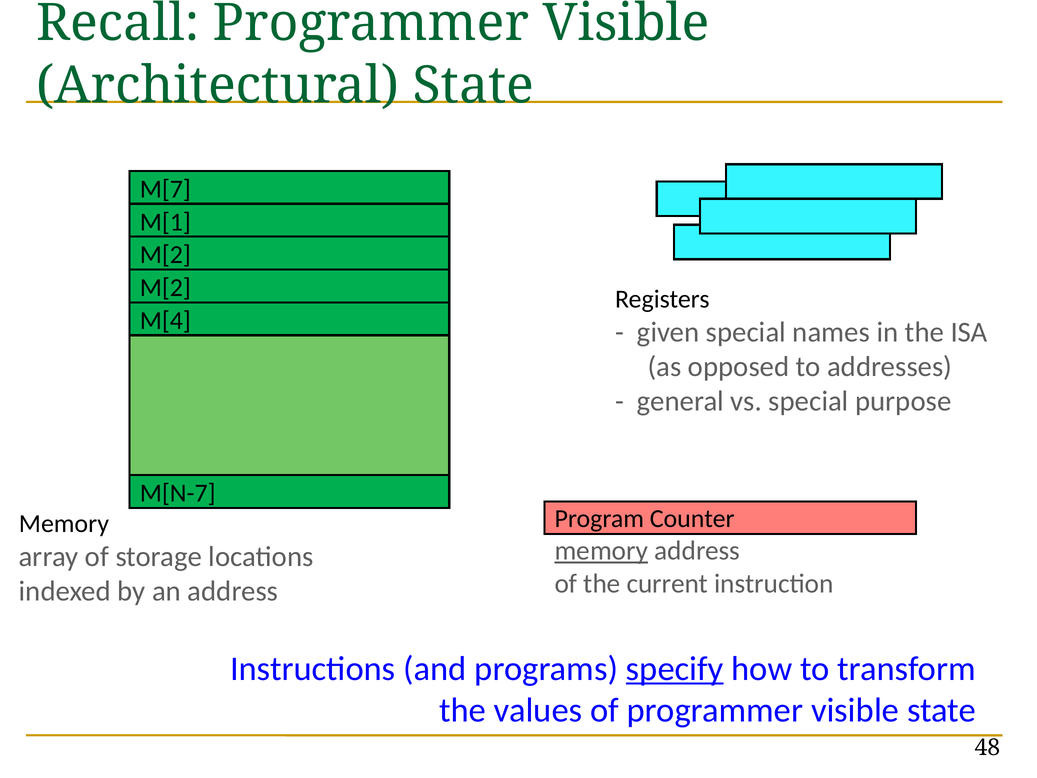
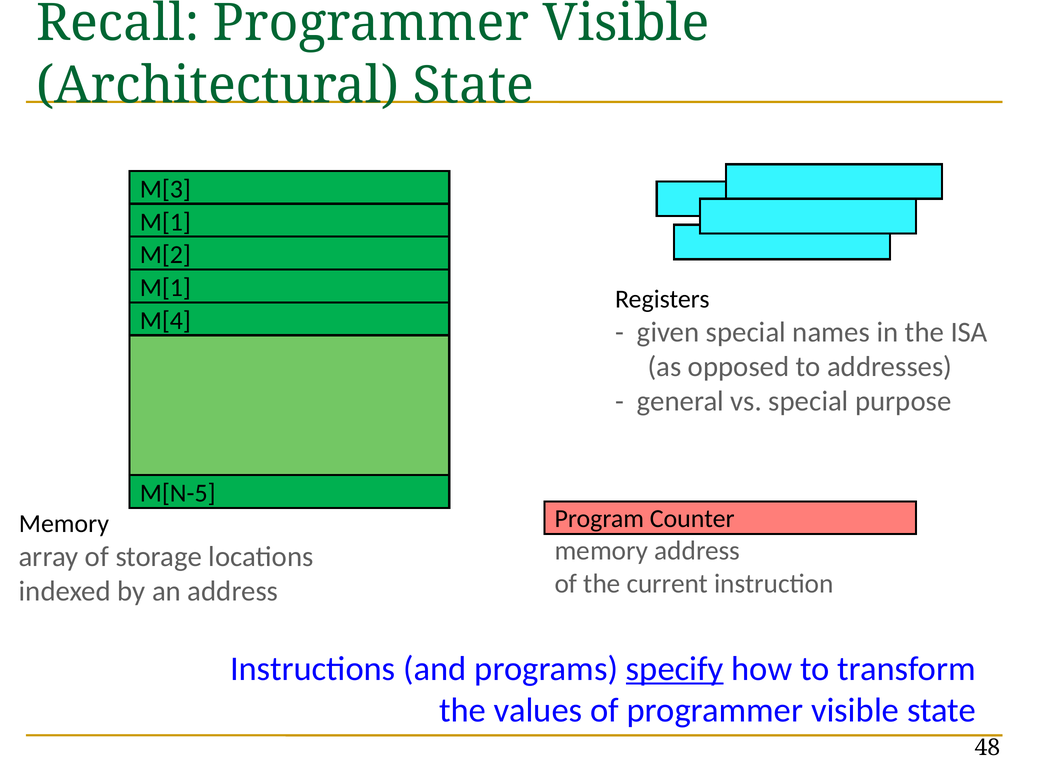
M[7: M[7 -> M[3 (165, 189)
M[2: M[2 -> M[1 (165, 288)
M[N-7: M[N-7 -> M[N-5 (178, 493)
memory underline: present -> none (601, 551)
